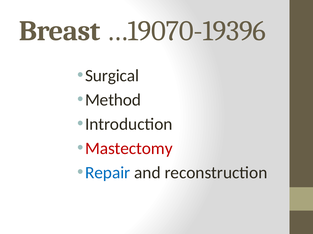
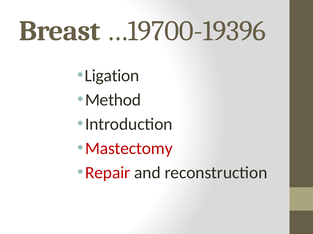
…19070-19396: …19070-19396 -> …19700-19396 (186, 31)
Surgical: Surgical -> Ligation (112, 76)
Repair colour: blue -> red (108, 173)
